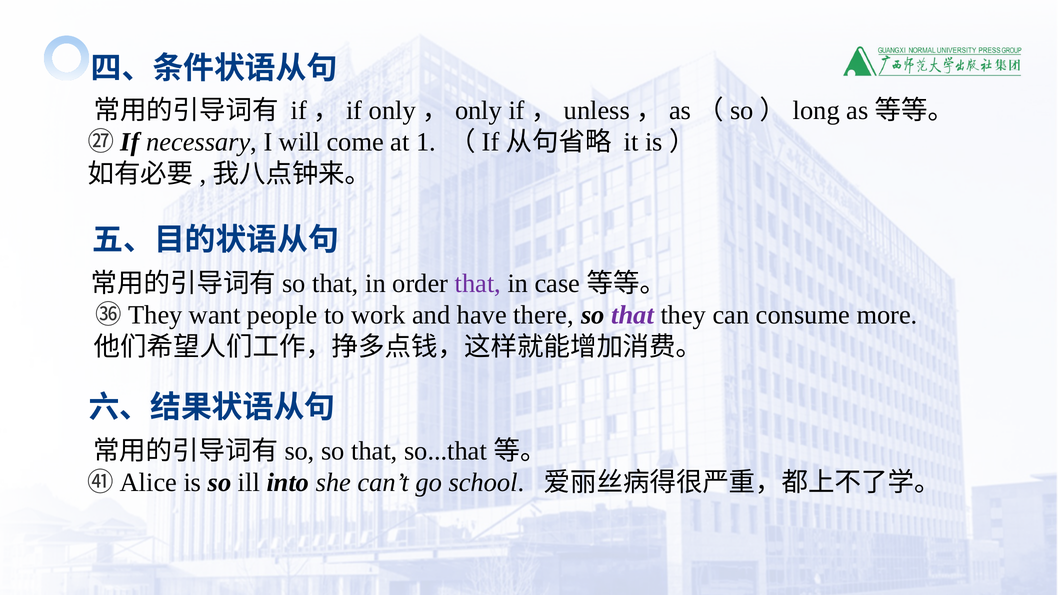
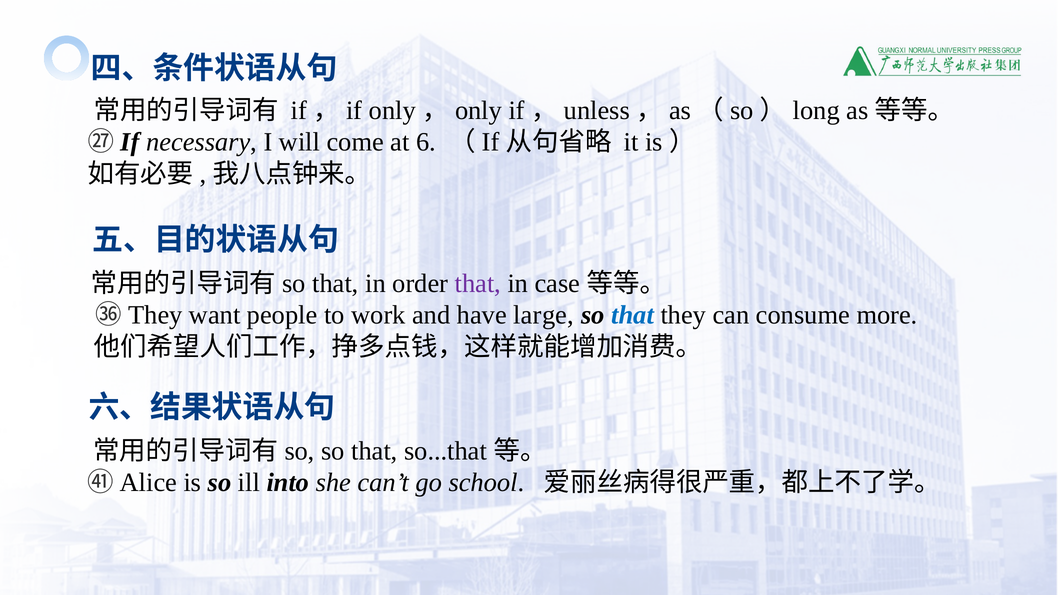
1: 1 -> 6 (426, 142)
there: there -> large (544, 315)
that colour: purple -> blue (633, 315)
